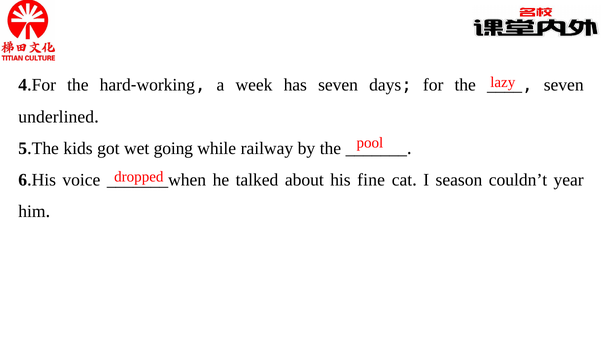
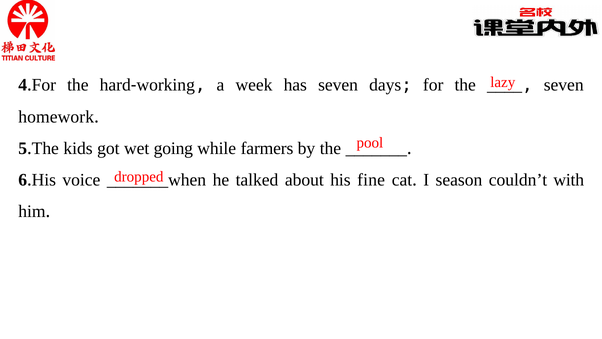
underlined: underlined -> homework (56, 117)
railway: railway -> farmers (267, 148)
year: year -> with (569, 180)
